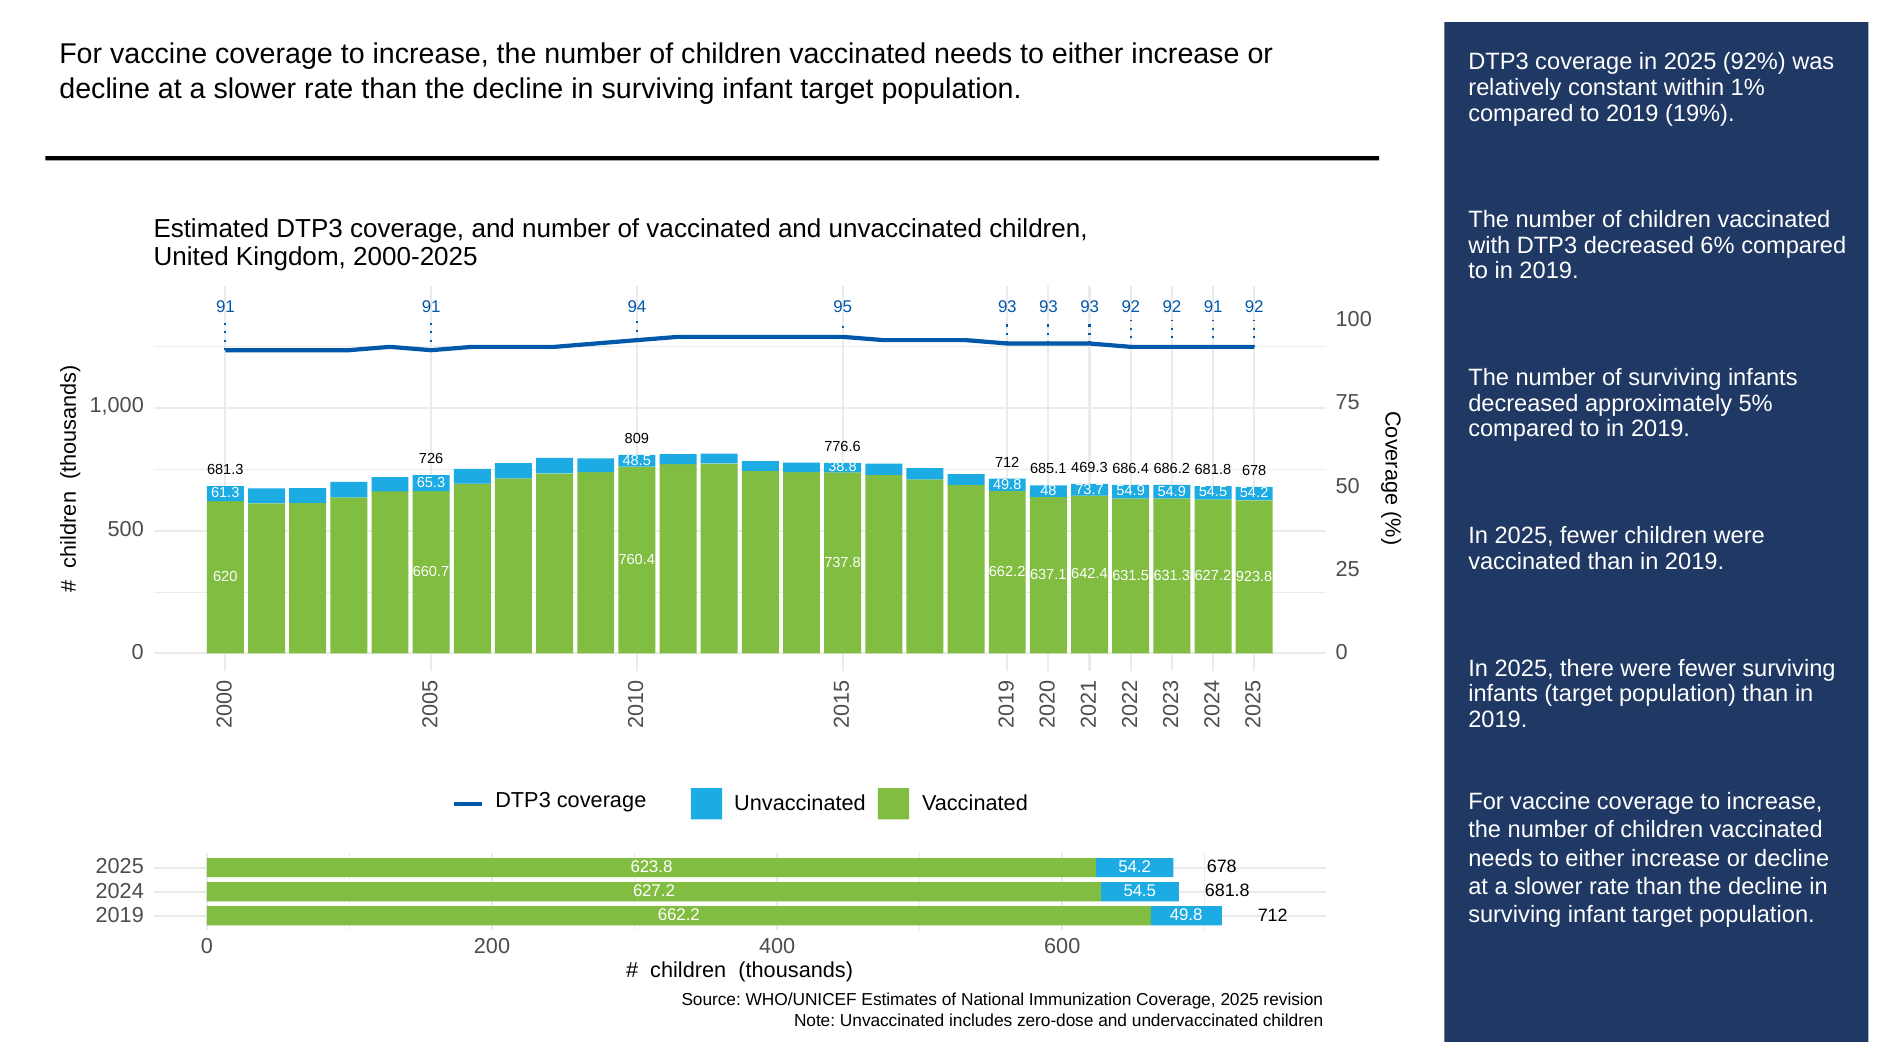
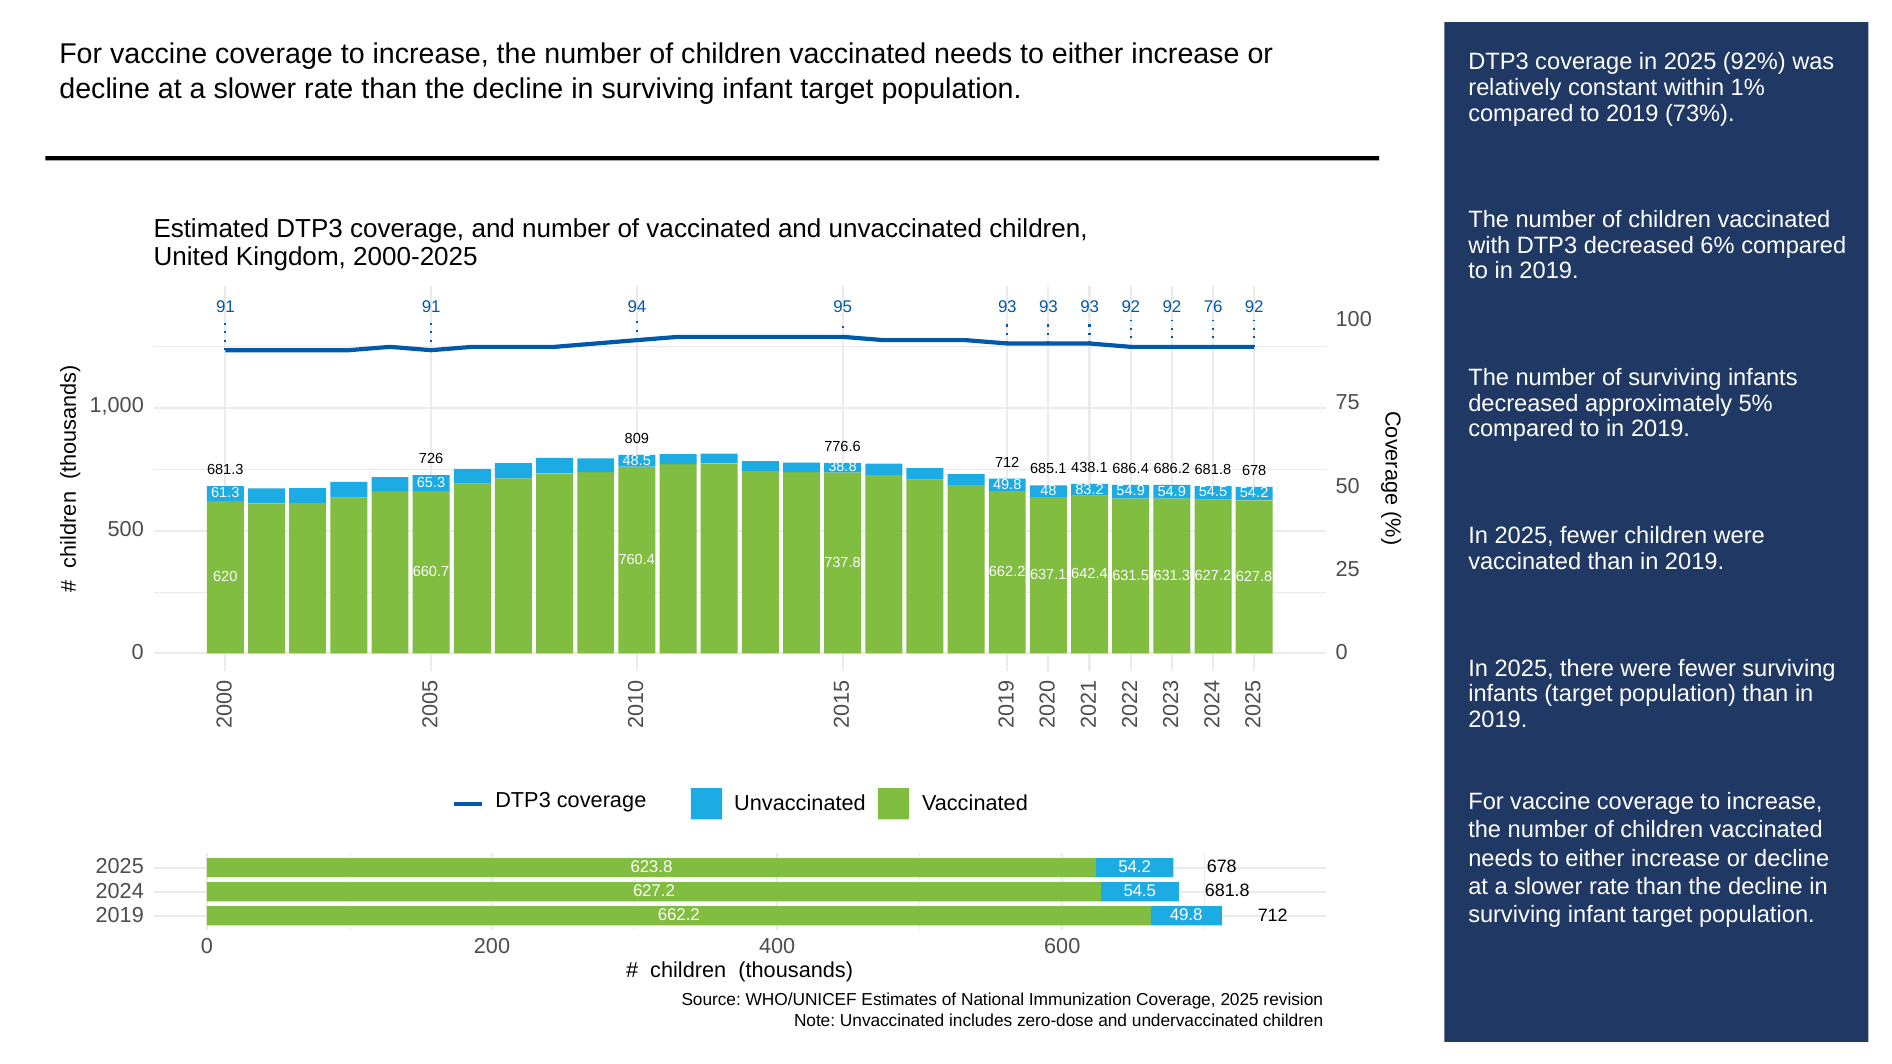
19%: 19% -> 73% (1700, 113)
92 91: 91 -> 76 (1213, 307)
469.3: 469.3 -> 438.1 (1089, 468)
73.7: 73.7 -> 83.2 (1090, 489)
923.8: 923.8 -> 627.8 (1254, 576)
